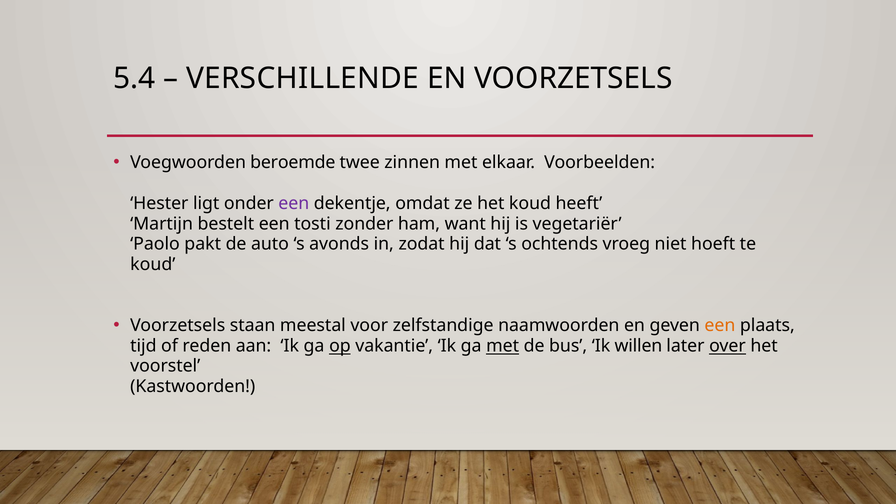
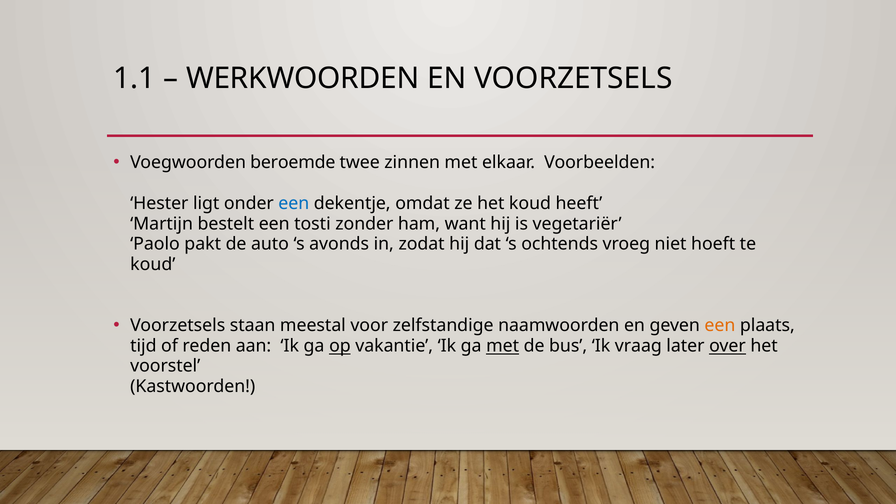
5.4: 5.4 -> 1.1 (134, 78)
VERSCHILLENDE: VERSCHILLENDE -> WERKWOORDEN (303, 78)
een colour: purple -> blue (294, 203)
willen: willen -> vraag (638, 346)
